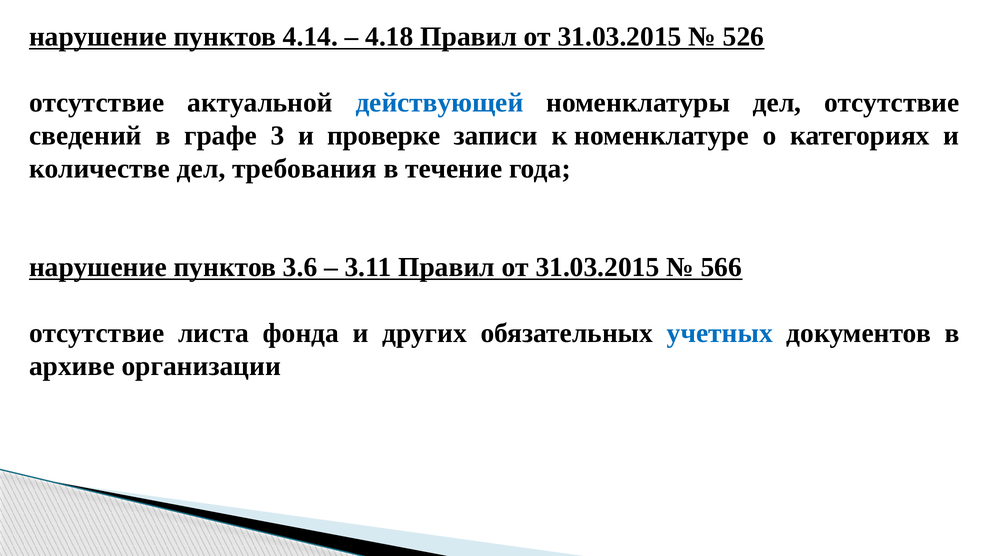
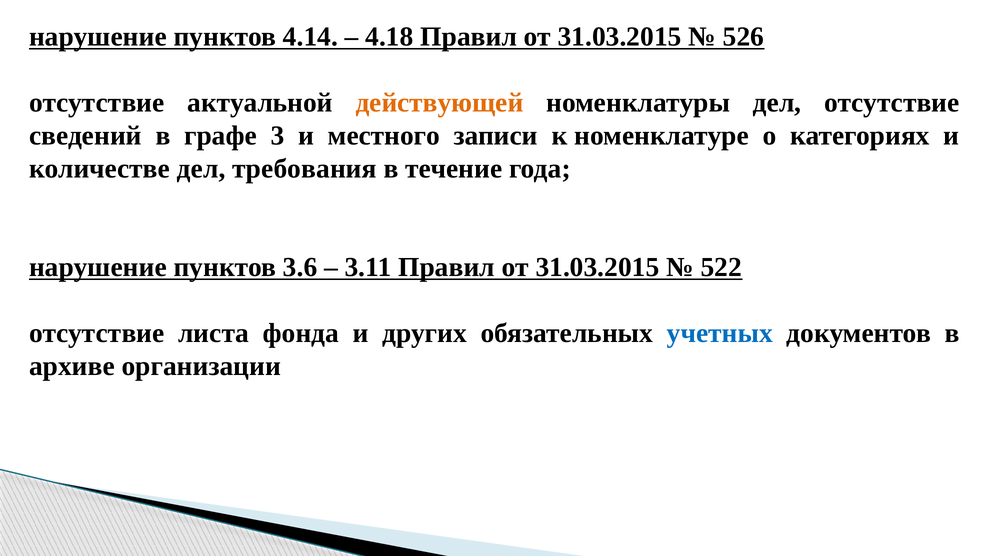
действующей colour: blue -> orange (440, 103)
проверке: проверке -> местного (384, 136)
566: 566 -> 522 (721, 267)
